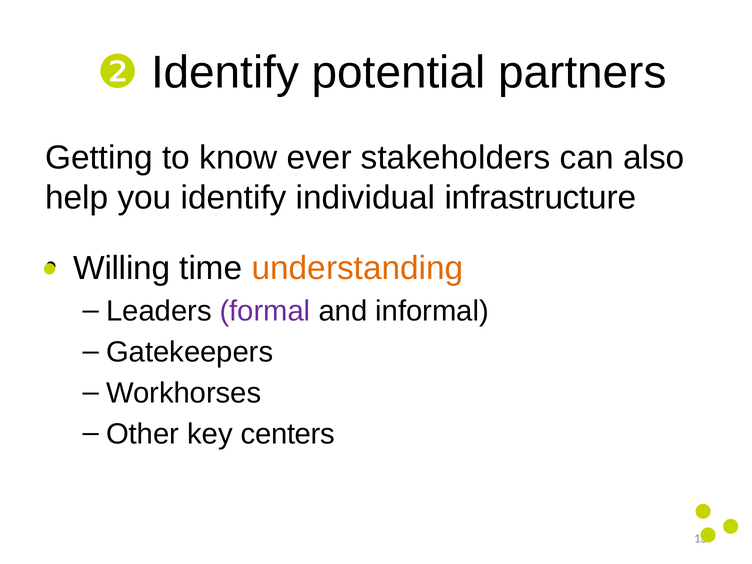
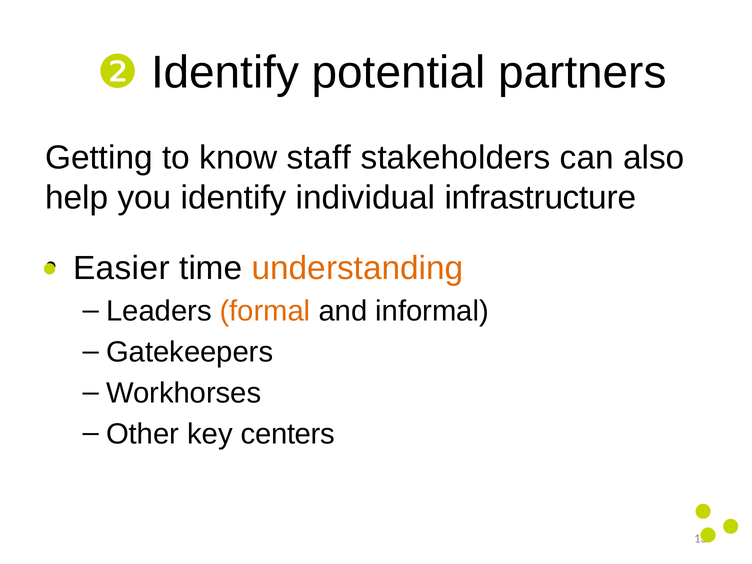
ever: ever -> staff (319, 158)
Willing: Willing -> Easier (121, 268)
formal colour: purple -> orange (265, 311)
